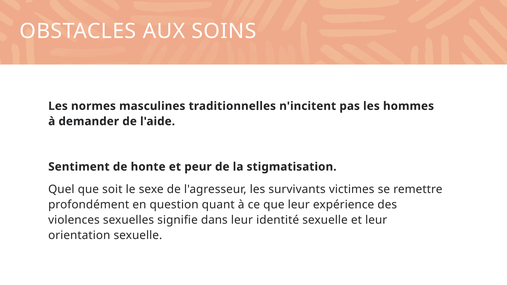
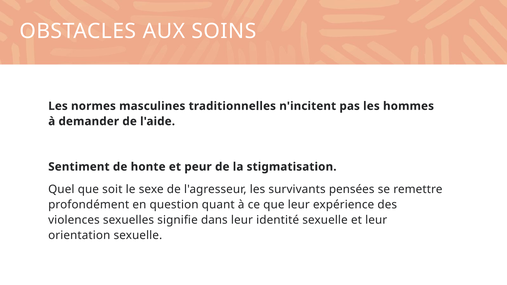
victimes: victimes -> pensées (352, 190)
